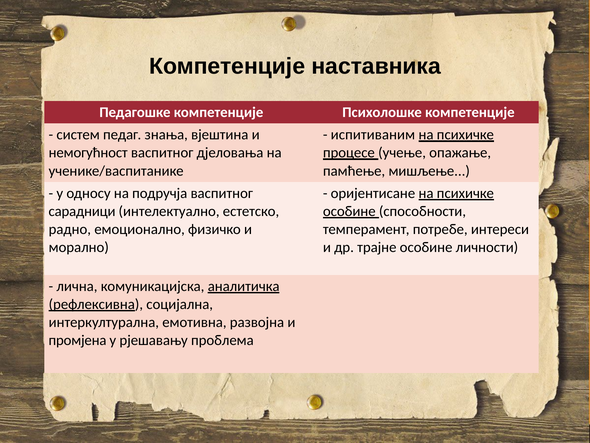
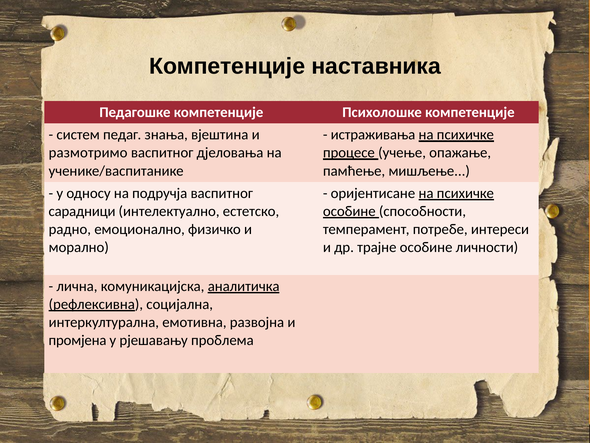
испитиваним: испитиваним -> истраживања (373, 135)
немогућност: немогућност -> размотримо (88, 153)
